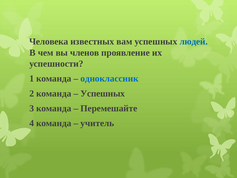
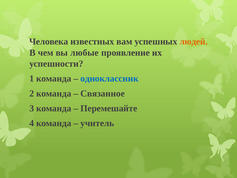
людей colour: blue -> orange (194, 42)
членов: членов -> любые (85, 53)
Успешных: Успешных -> Связанное (103, 93)
